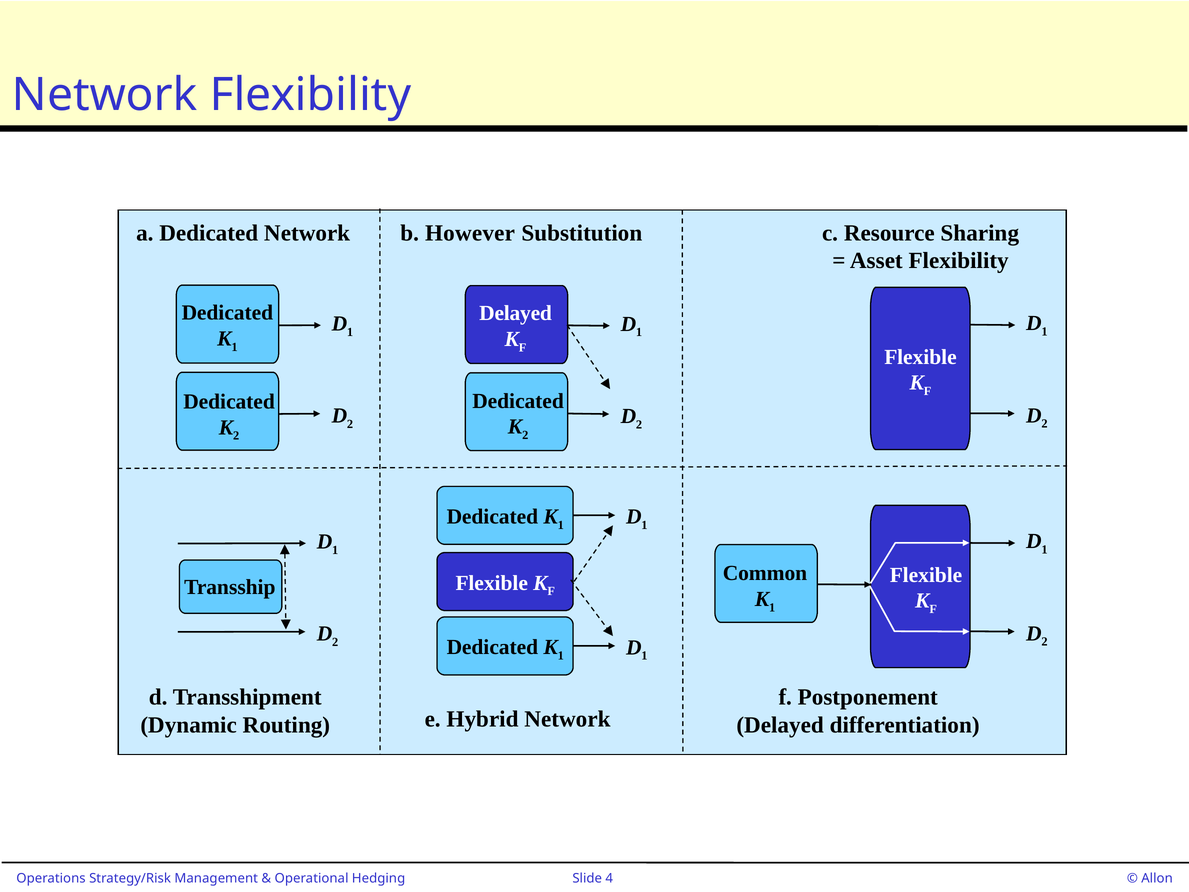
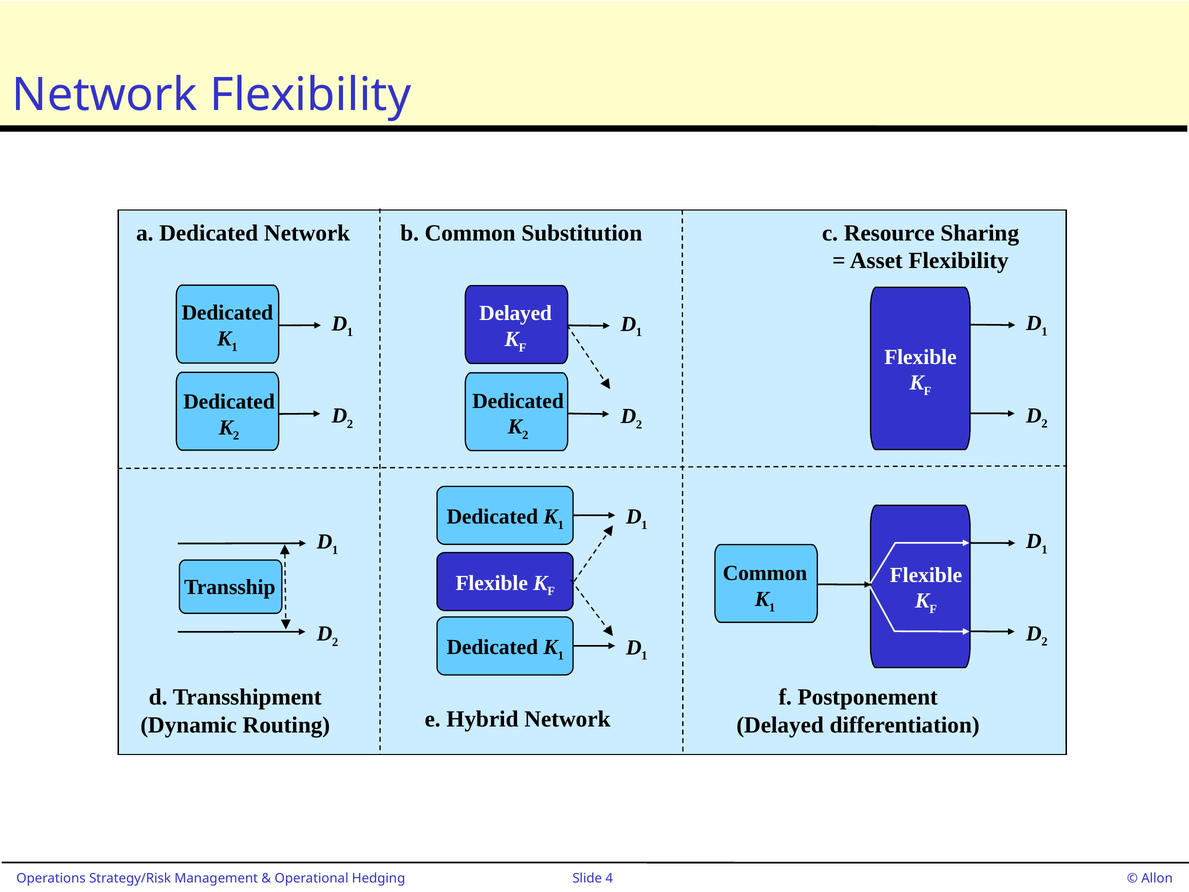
b However: However -> Common (470, 233)
